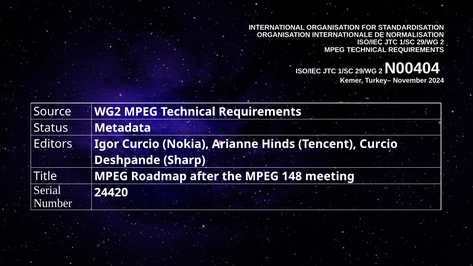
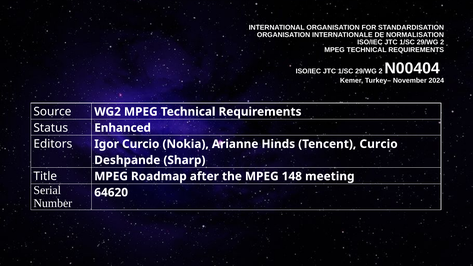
Metadata: Metadata -> Enhanced (123, 128)
24420: 24420 -> 64620 (111, 193)
